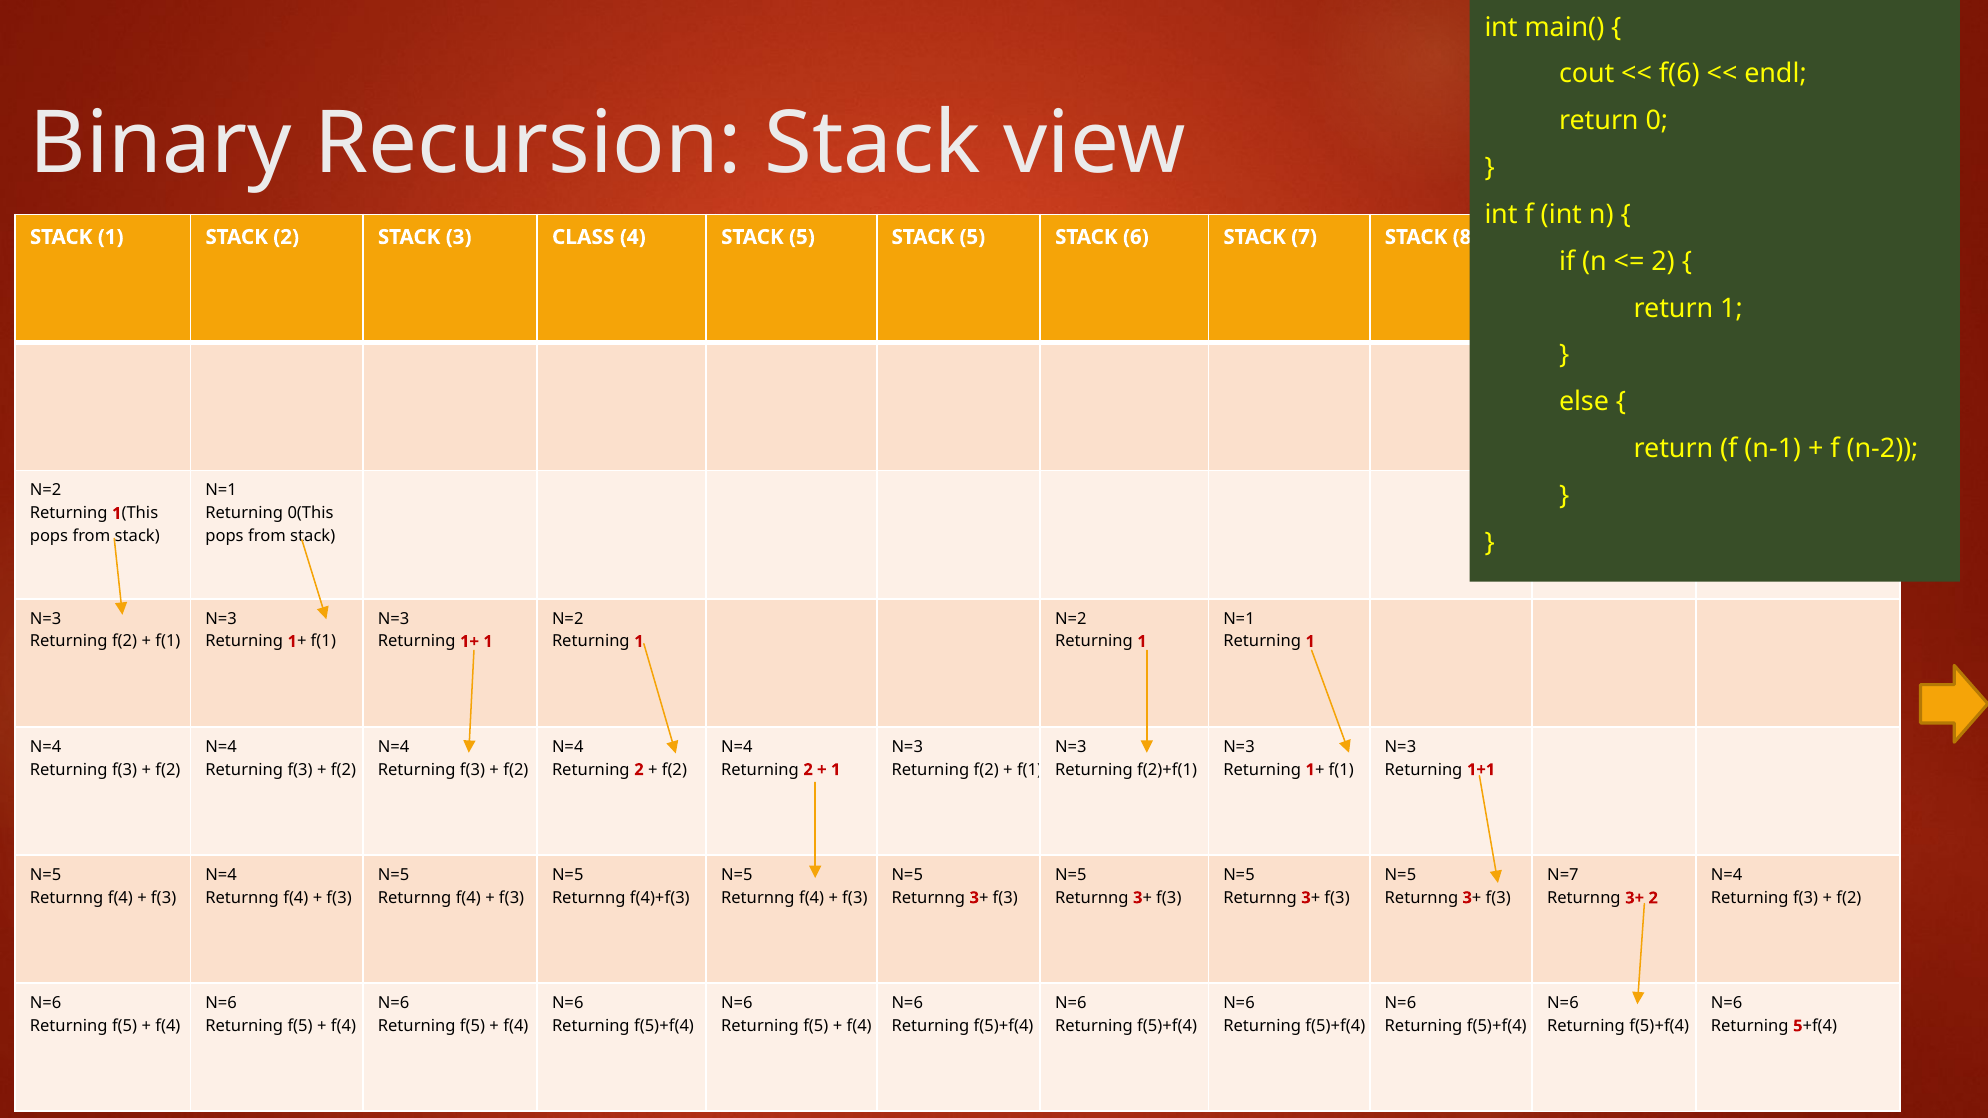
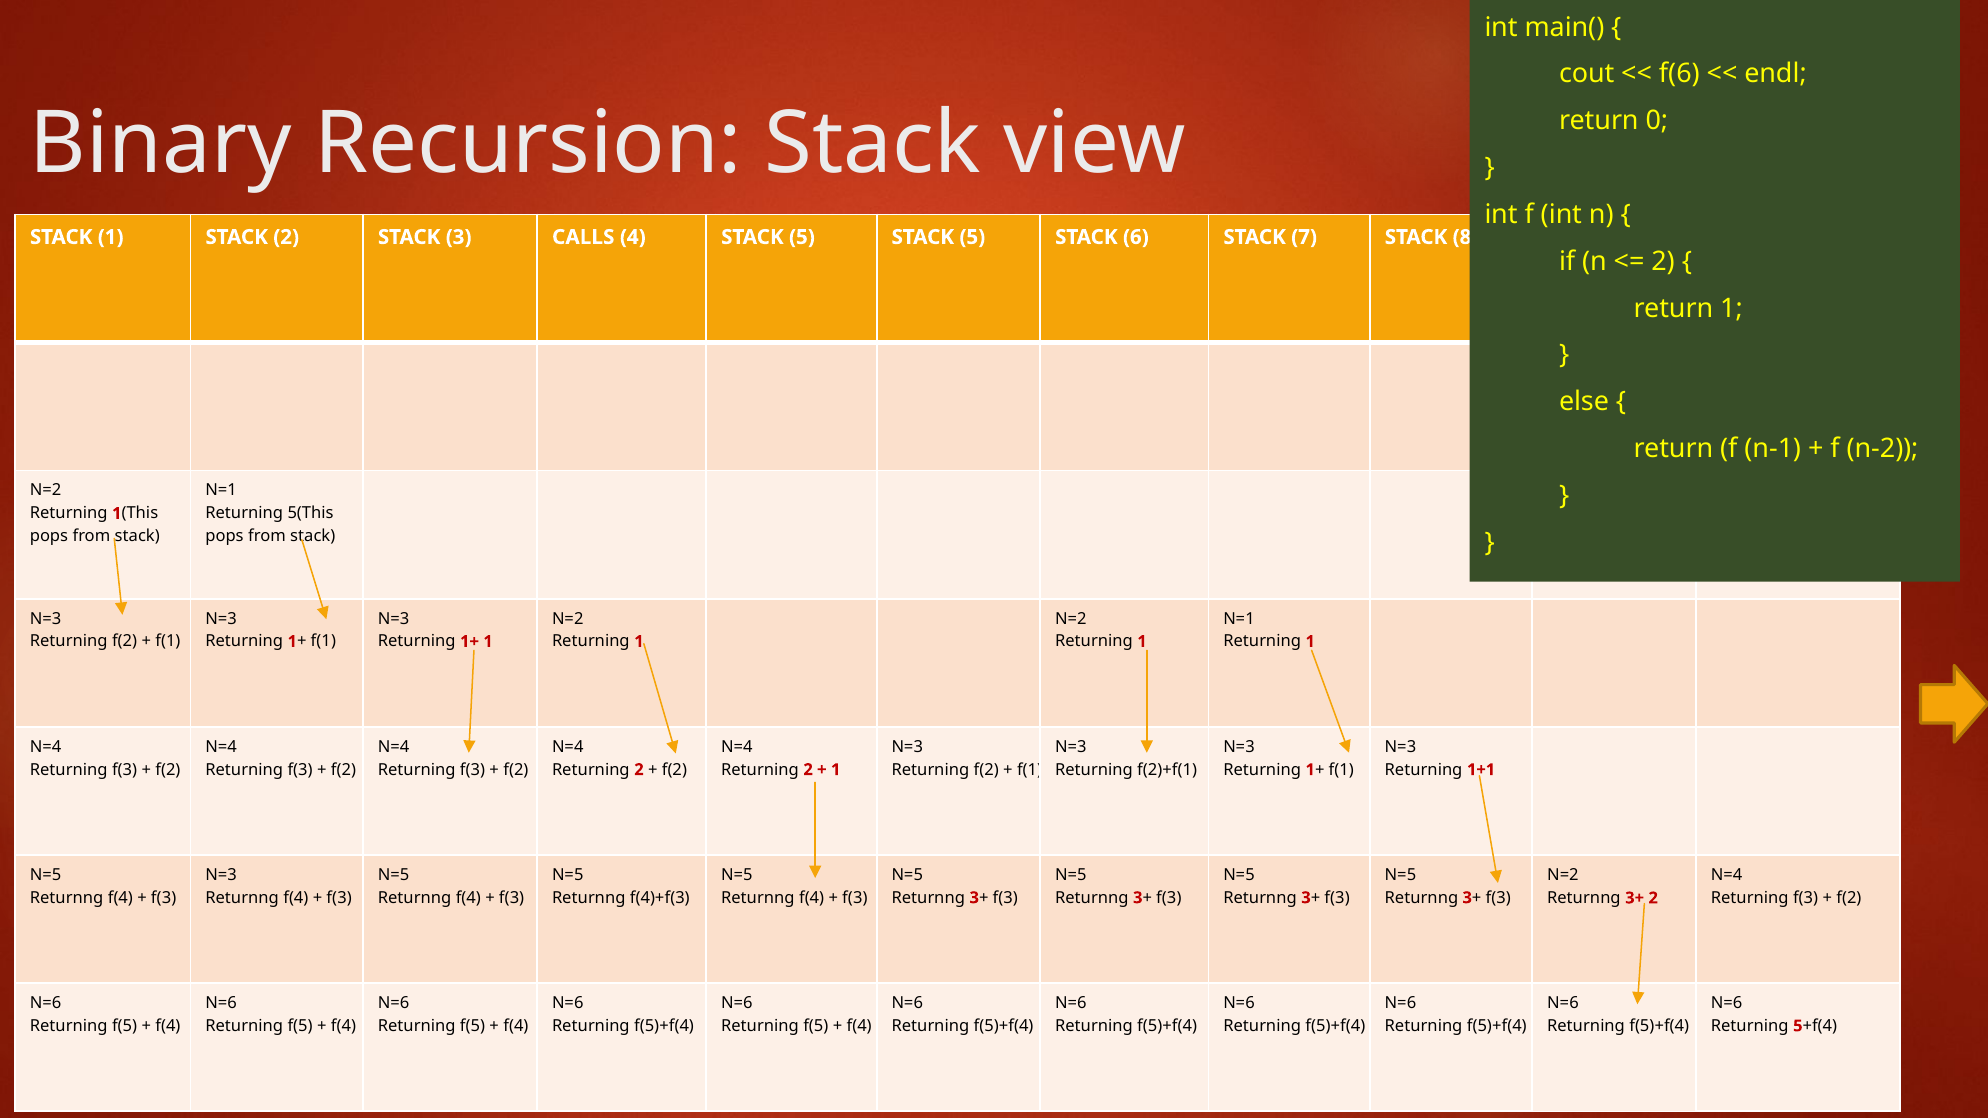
CLASS: CLASS -> CALLS (583, 237)
0(This: 0(This -> 5(This (311, 514)
N=4: N=4 -> N=3 (221, 875)
N=7: N=7 -> N=2 (1563, 875)
